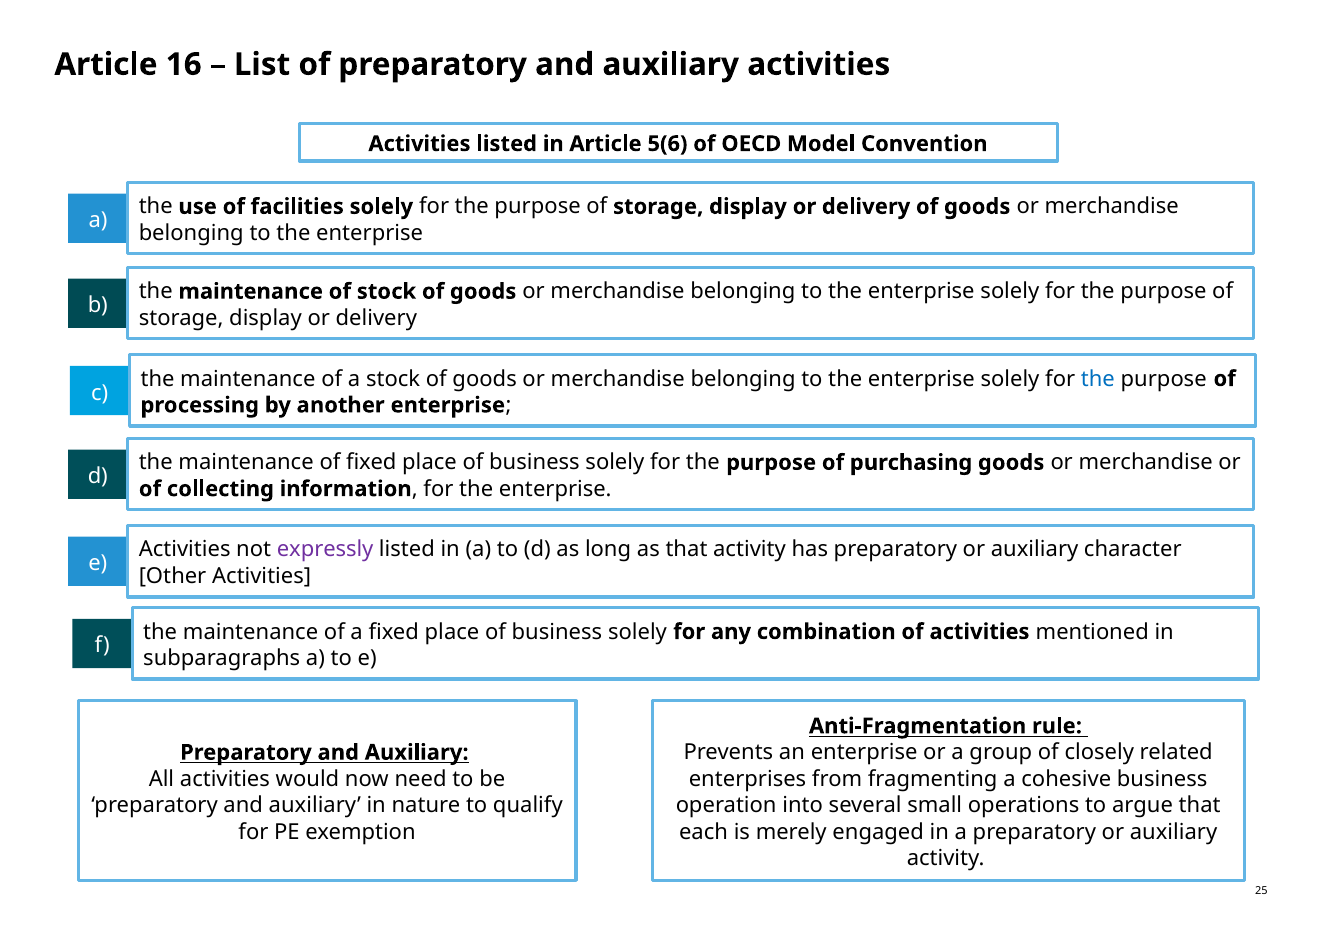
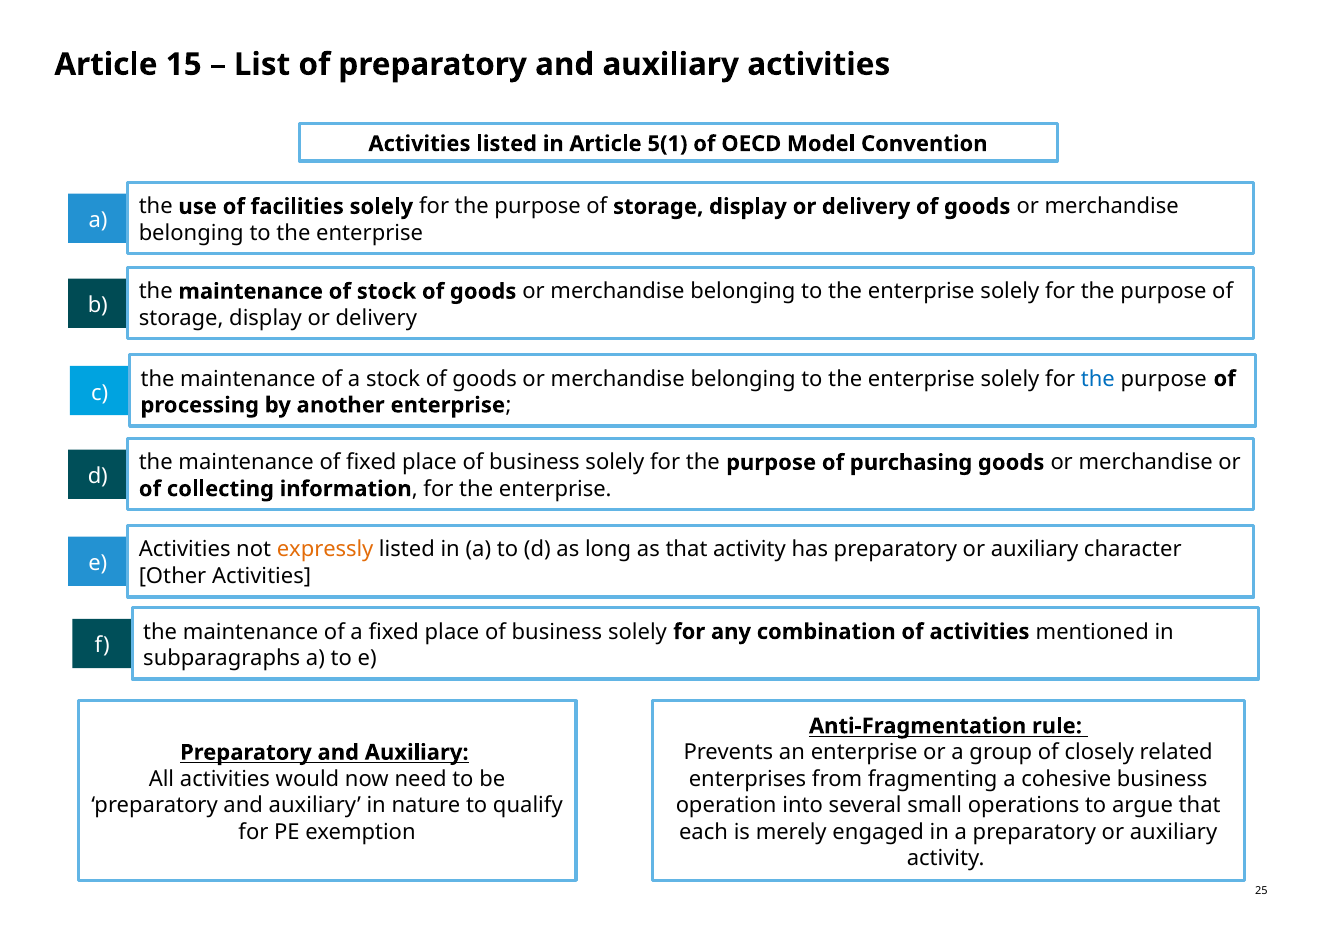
16: 16 -> 15 (184, 64)
5(6: 5(6 -> 5(1 (667, 144)
expressly colour: purple -> orange (325, 549)
